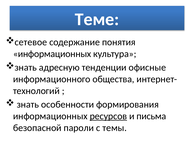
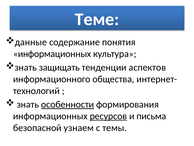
сетевое: сетевое -> данные (31, 42)
адресную: адресную -> защищать (59, 67)
офисные: офисные -> аспектов (147, 67)
особенности underline: none -> present (68, 104)
пароли: пароли -> узнаем (79, 127)
